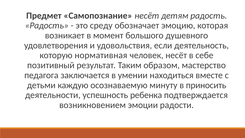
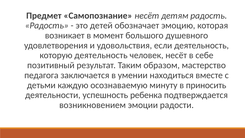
среду: среду -> детей (101, 26)
которую нормативная: нормативная -> деятельность (101, 55)
